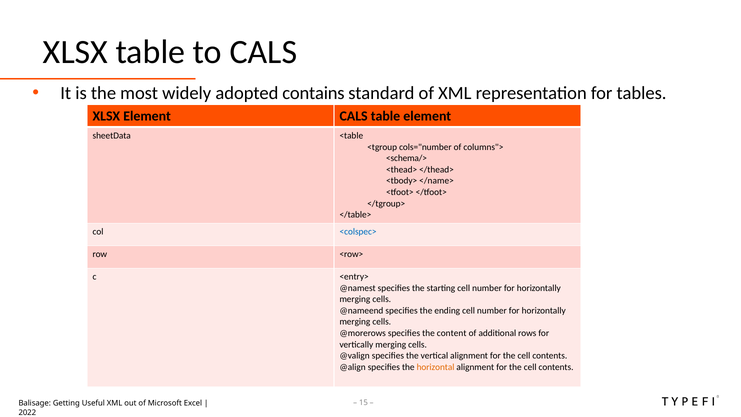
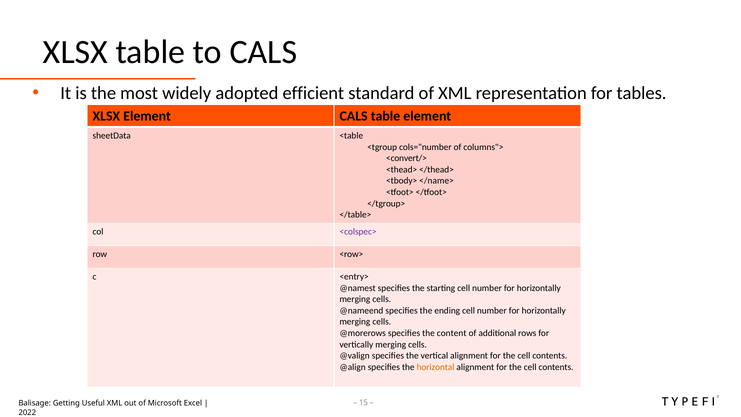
contains: contains -> efficient (313, 93)
<schema/>: <schema/> -> <convert/> (406, 158)
<colspec> colour: blue -> purple (358, 232)
